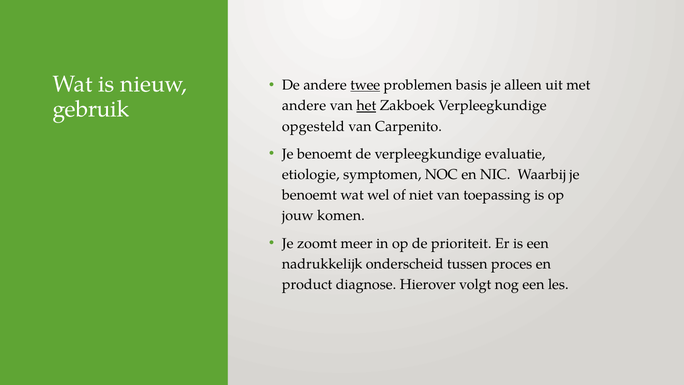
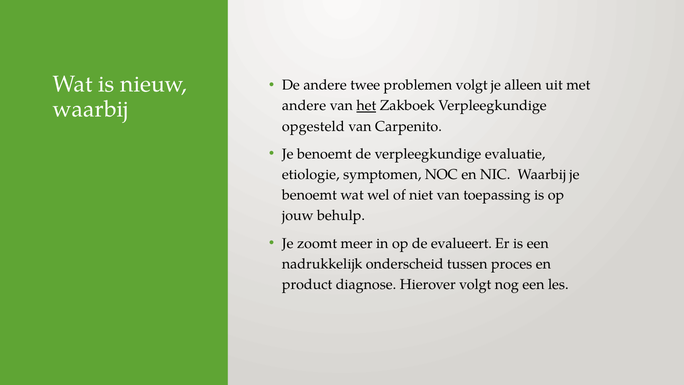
twee underline: present -> none (365, 85)
problemen basis: basis -> volgt (472, 85)
gebruik: gebruik -> waarbij (91, 109)
komen: komen -> behulp (341, 215)
prioriteit: prioriteit -> evalueert (461, 243)
